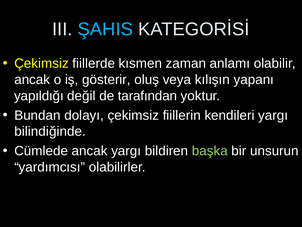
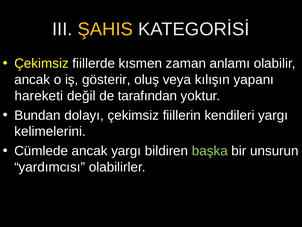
ŞAHIS colour: light blue -> yellow (105, 29)
yapıldığı: yapıldığı -> hareketi (39, 96)
bilindiğinde: bilindiğinde -> kelimelerini (50, 131)
